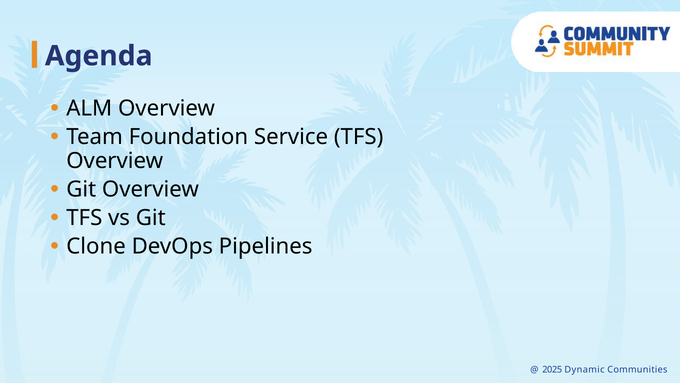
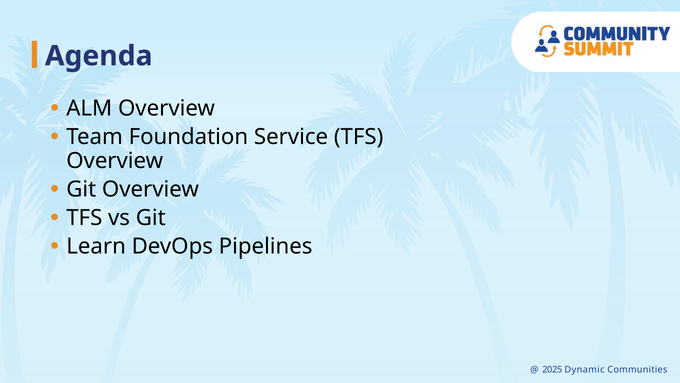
Clone: Clone -> Learn (96, 246)
